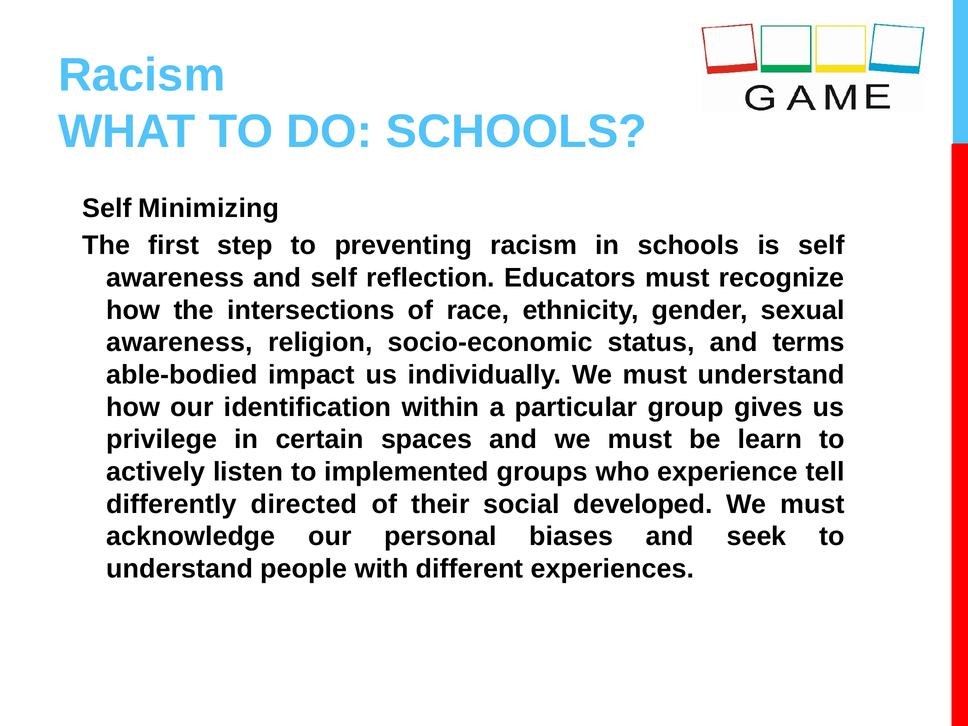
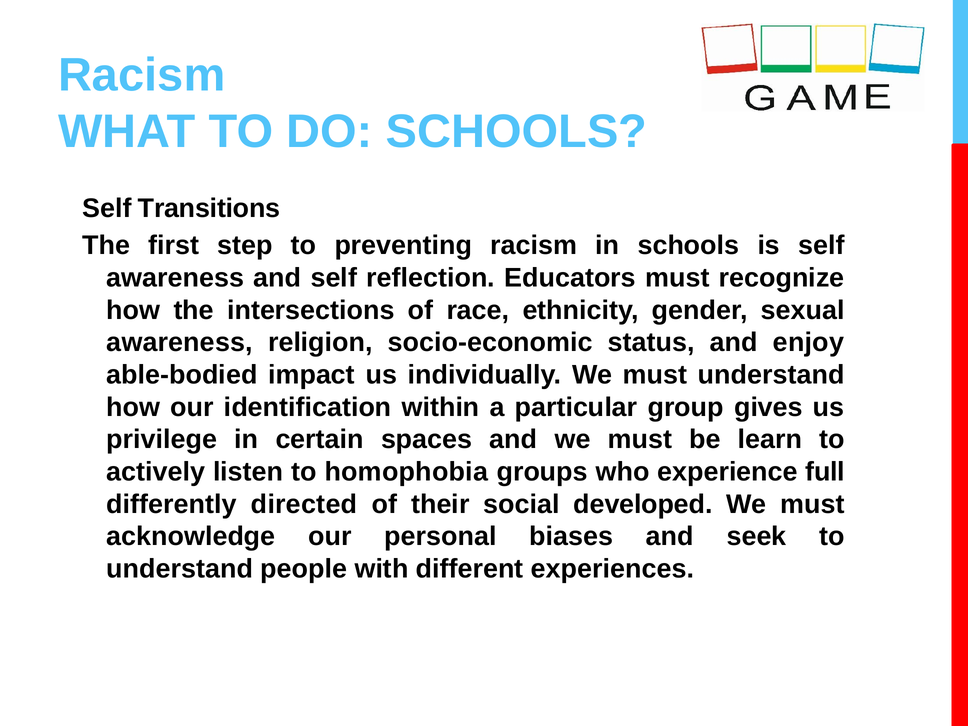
Minimizing: Minimizing -> Transitions (209, 208)
terms: terms -> enjoy (808, 343)
implemented: implemented -> homophobia (406, 472)
tell: tell -> full (825, 472)
